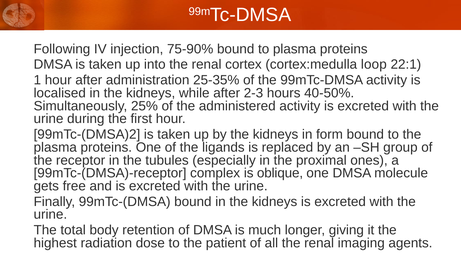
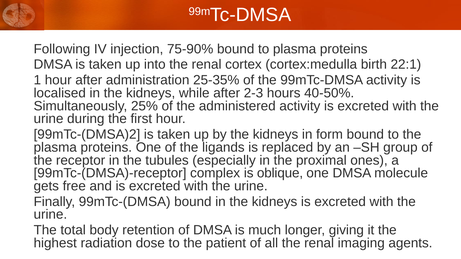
loop: loop -> birth (374, 65)
